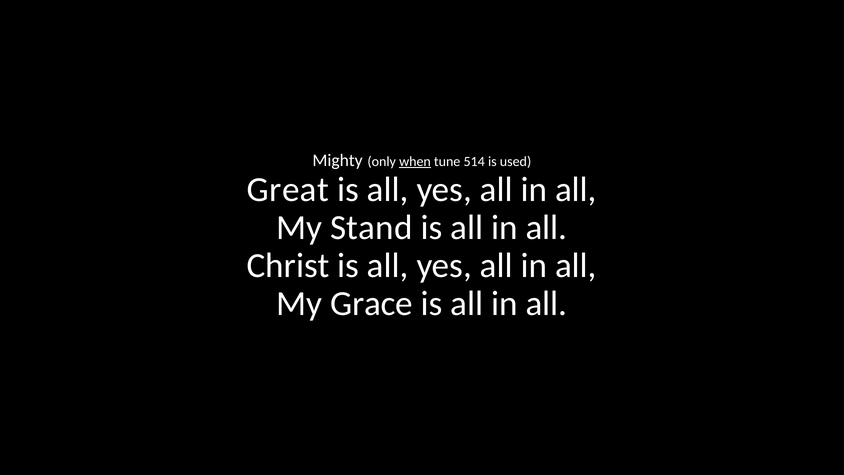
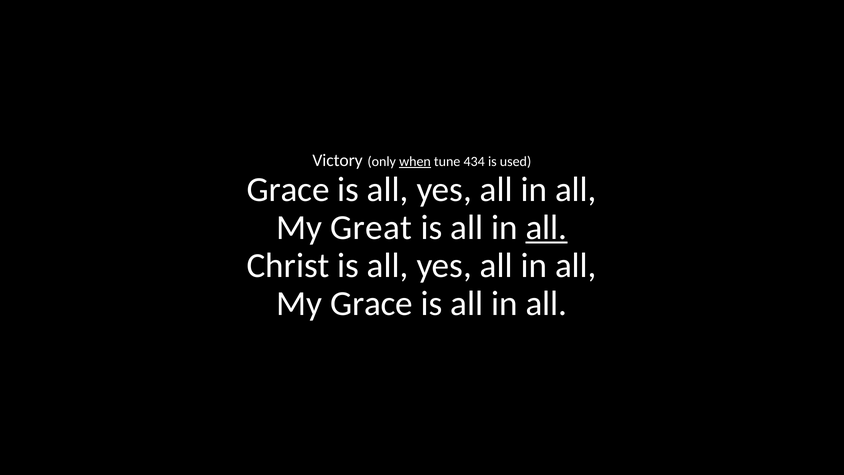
Mighty: Mighty -> Victory (338, 160)
514: 514 -> 434 (474, 162)
Great: Great -> Grace (288, 189)
Stand: Stand -> Great (371, 227)
all underline: none -> present (546, 227)
